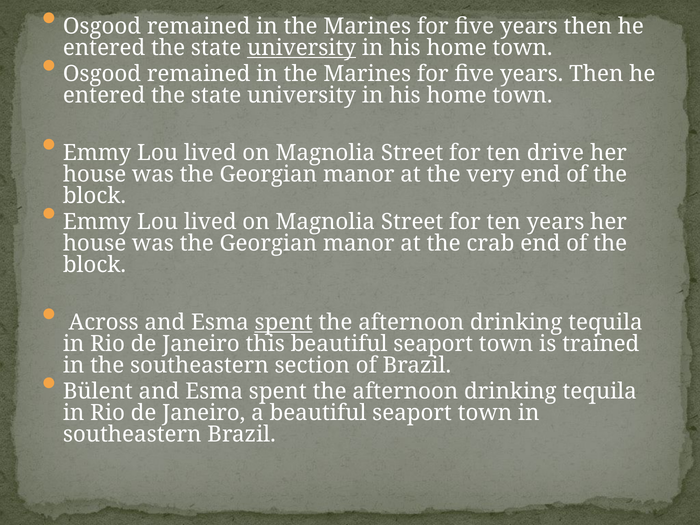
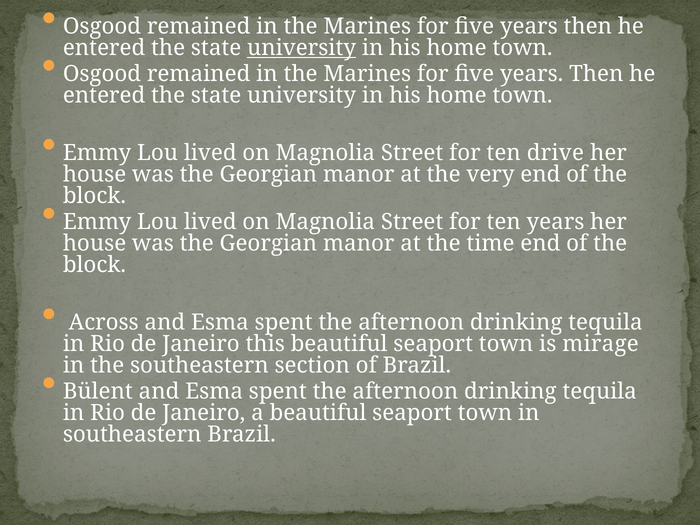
crab: crab -> time (490, 243)
spent underline: present -> none (284, 322)
trained: trained -> mirage (600, 344)
